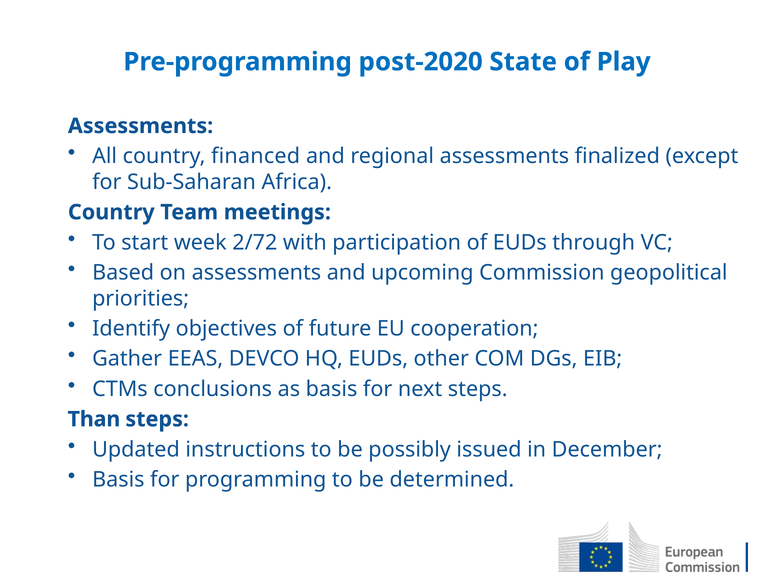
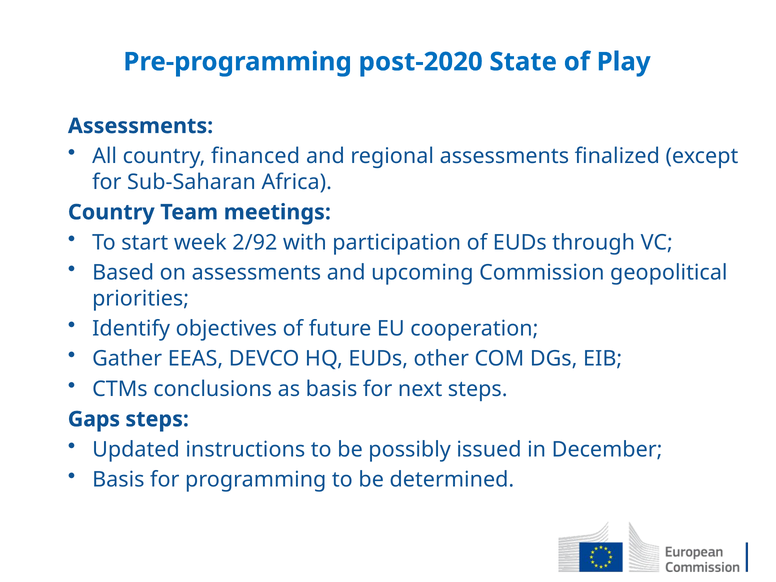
2/72: 2/72 -> 2/92 (255, 242)
Than: Than -> Gaps (94, 419)
